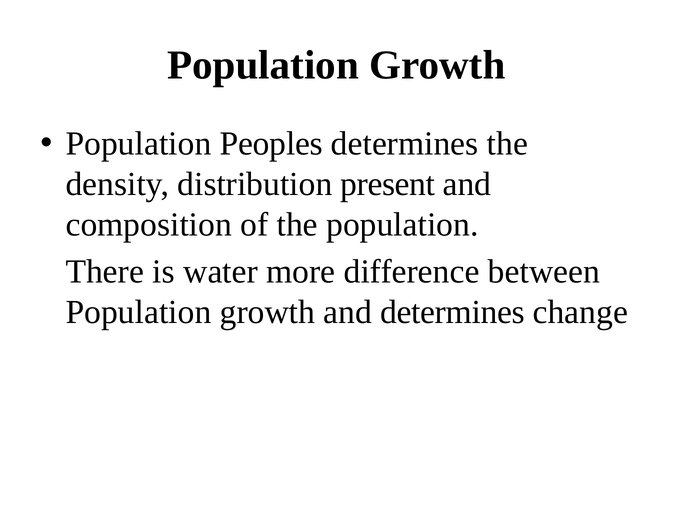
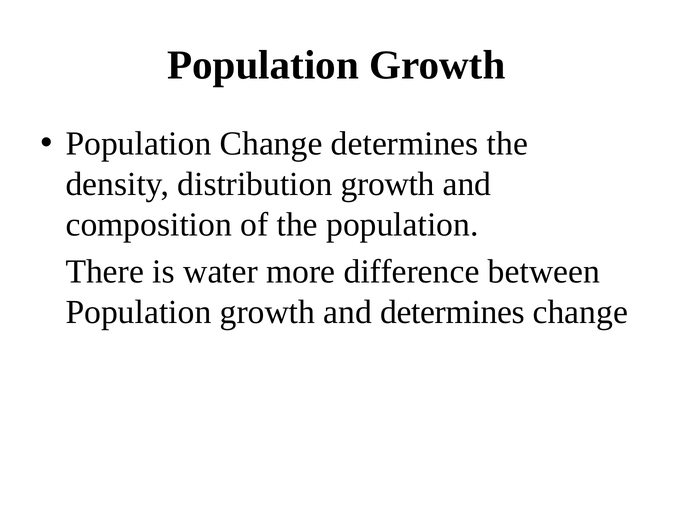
Population Peoples: Peoples -> Change (271, 144)
distribution present: present -> growth (388, 184)
